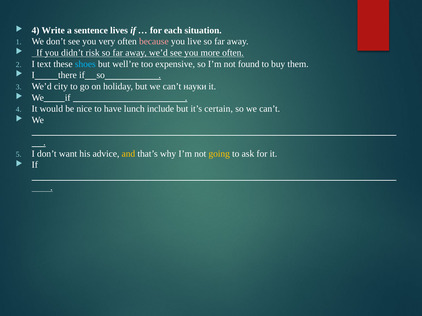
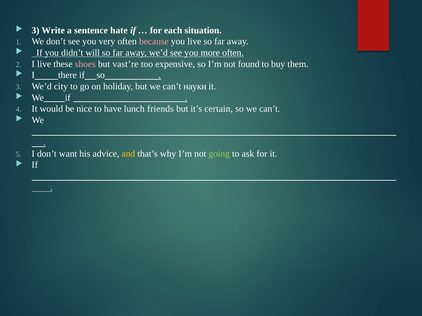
4: 4 -> 3 (36, 30)
lives: lives -> hate (119, 30)
risk: risk -> will (93, 53)
I text: text -> live (44, 64)
shoes colour: light blue -> pink (85, 64)
well’re: well’re -> vast’re (125, 64)
include: include -> friends (160, 109)
going colour: yellow -> light green (219, 154)
